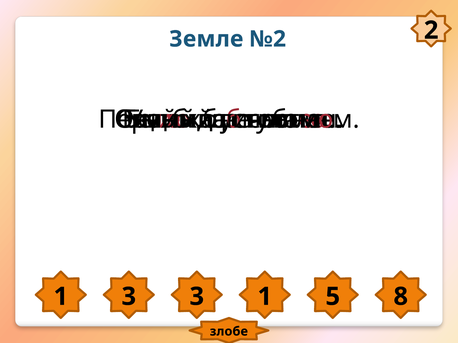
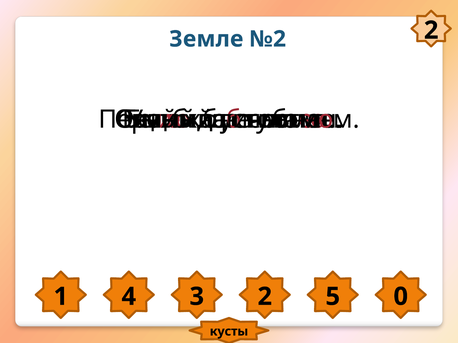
1 3: 3 -> 4 (129, 297)
3 1: 1 -> 2 (265, 297)
8: 8 -> 0 (401, 297)
злобе: злобе -> кусты (229, 332)
